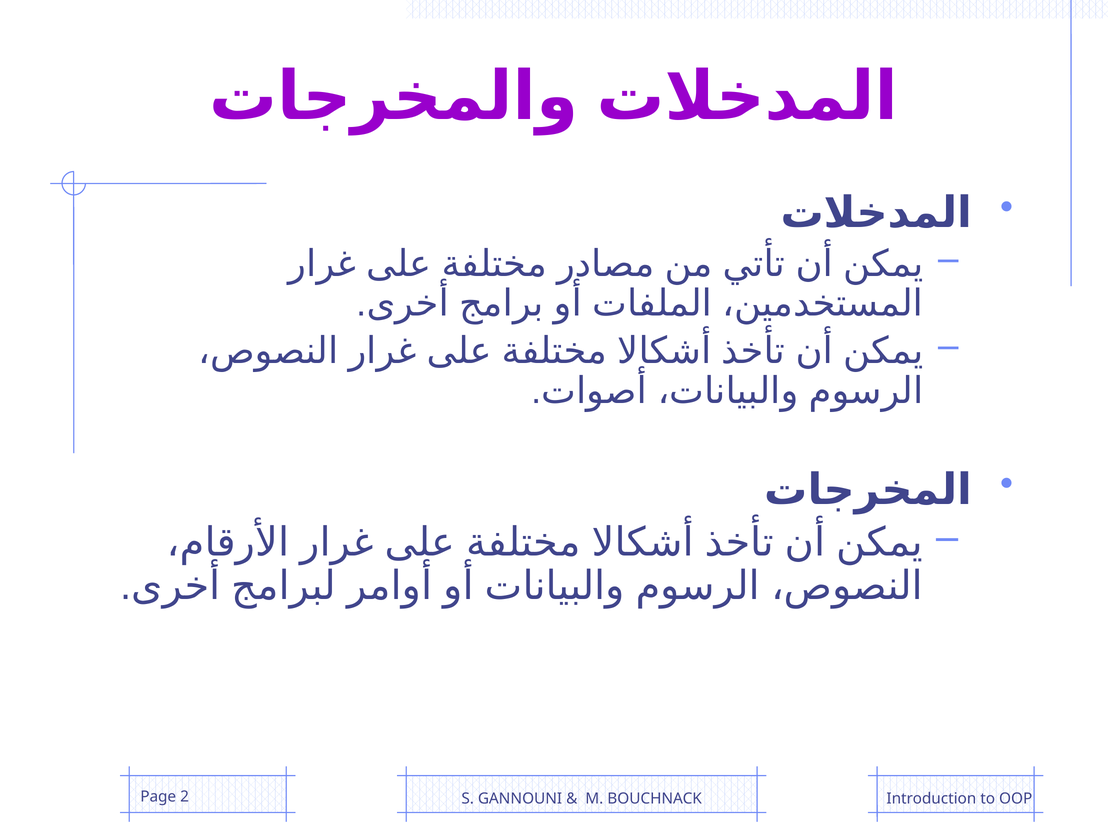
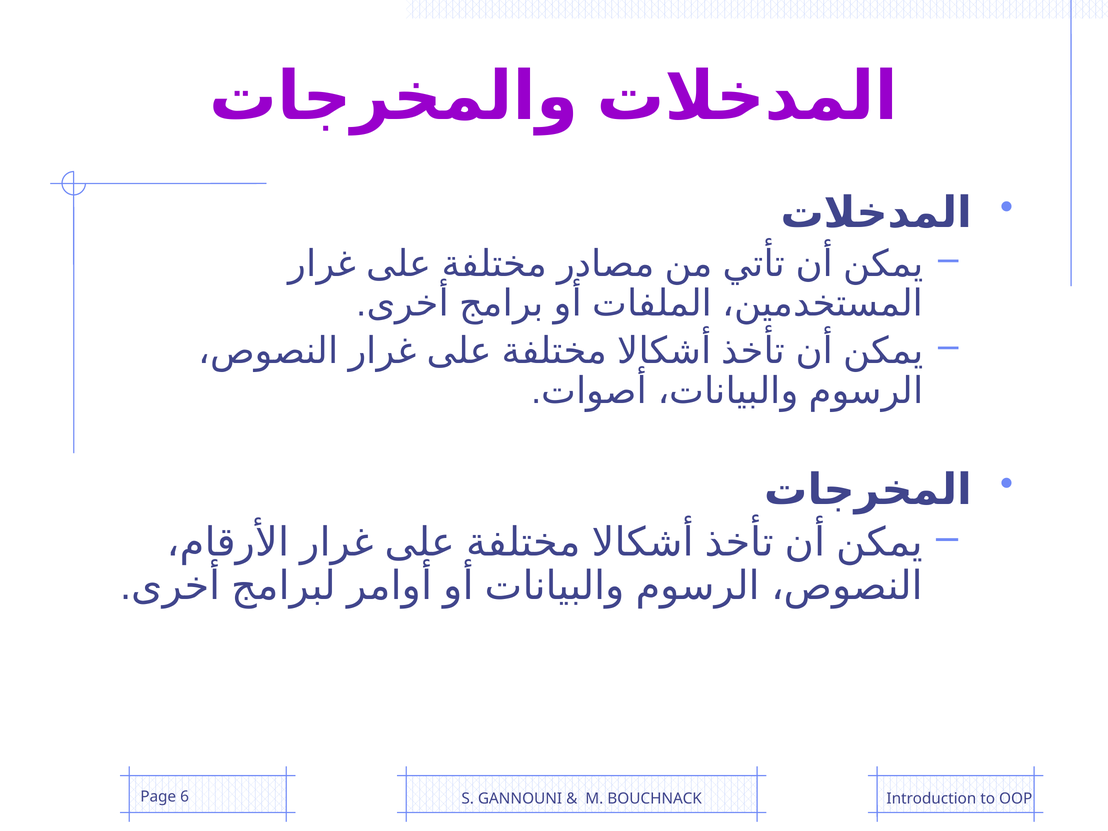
2: 2 -> 6 (185, 796)
